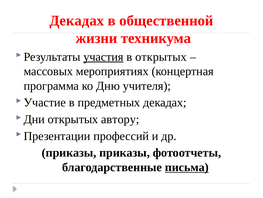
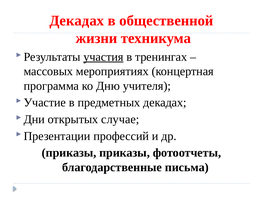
в открытых: открытых -> тренингах (161, 57)
автору: автору -> случае (120, 119)
письма underline: present -> none (187, 167)
